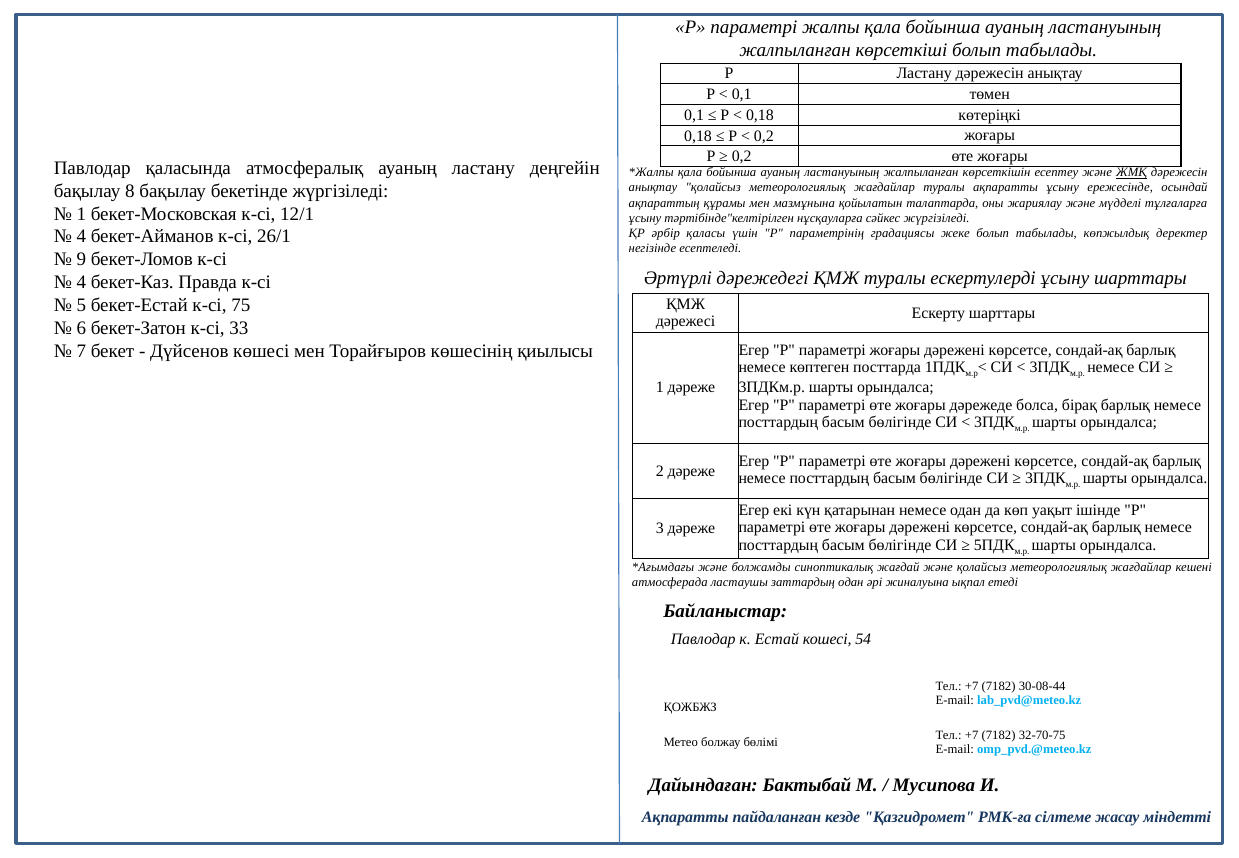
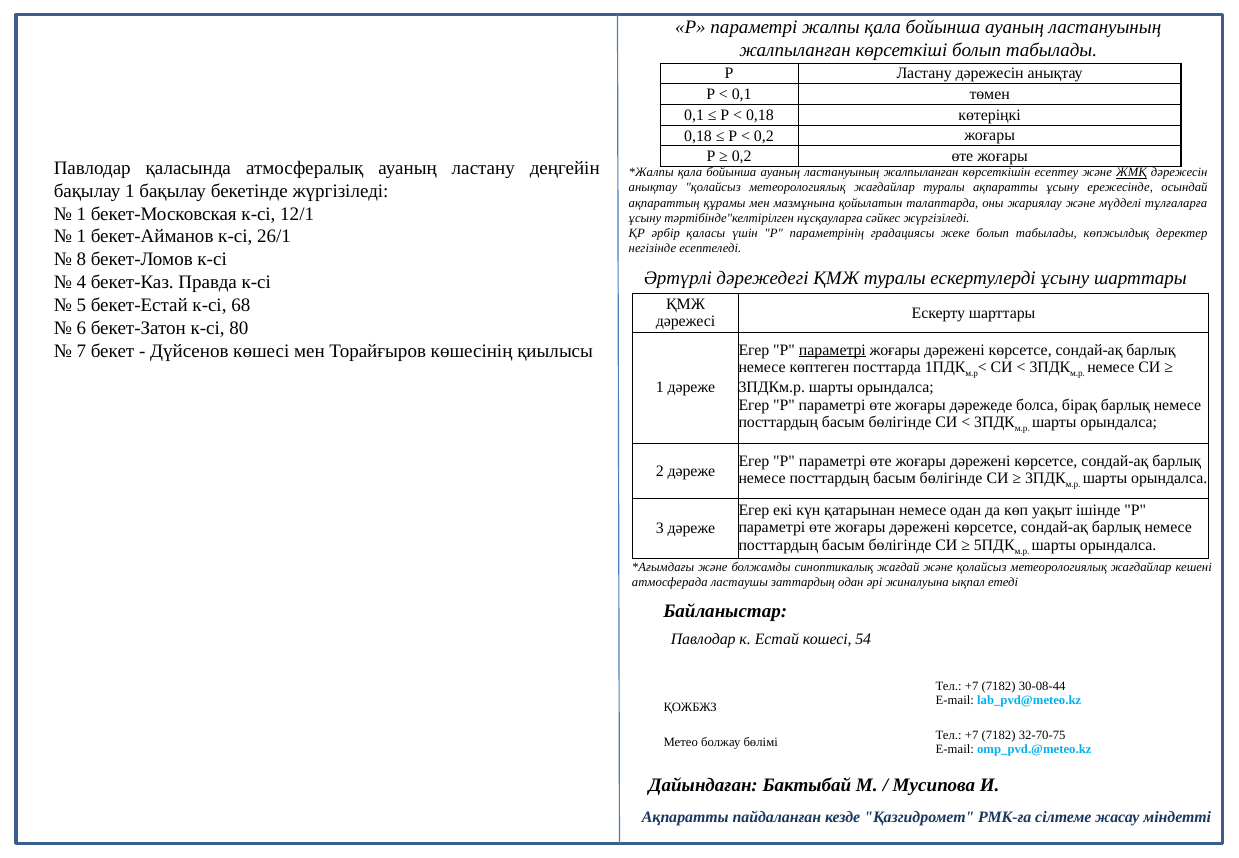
бақылау 8: 8 -> 1 (130, 191)
4: 4 -> 1 (81, 237)
9: 9 -> 8 (81, 260)
75: 75 -> 68 (241, 305)
33: 33 -> 80 (239, 328)
параметрі underline: none -> present (832, 350)
